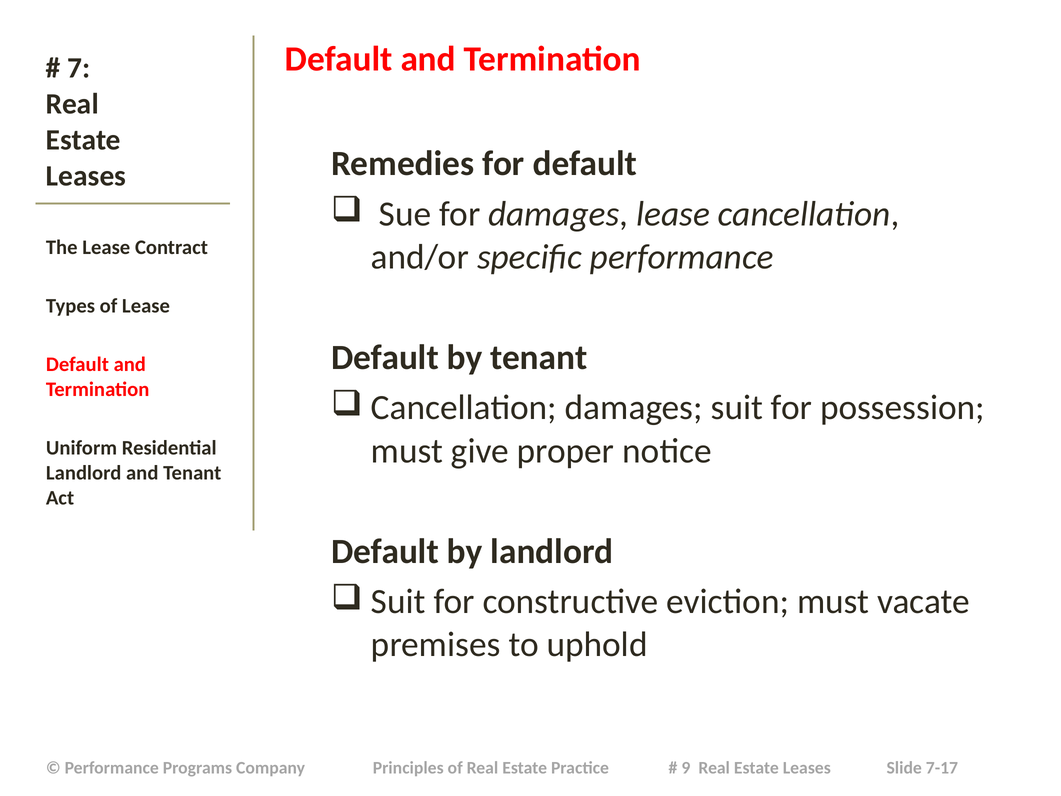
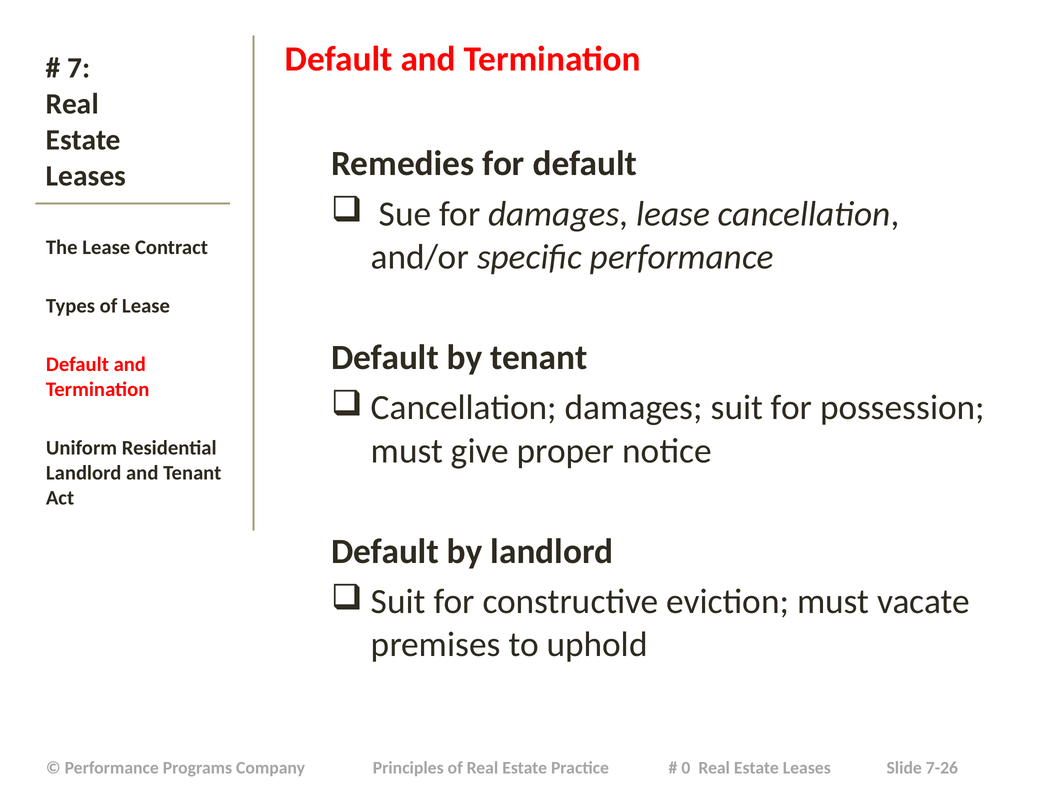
9: 9 -> 0 (686, 768)
7-17: 7-17 -> 7-26 (942, 768)
